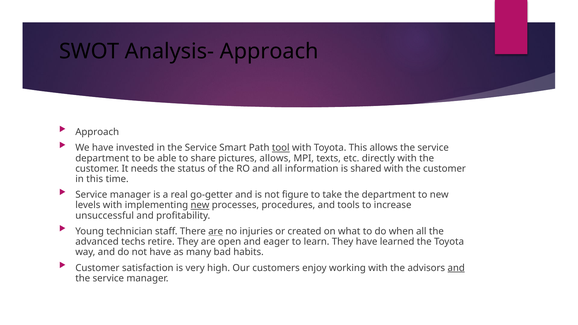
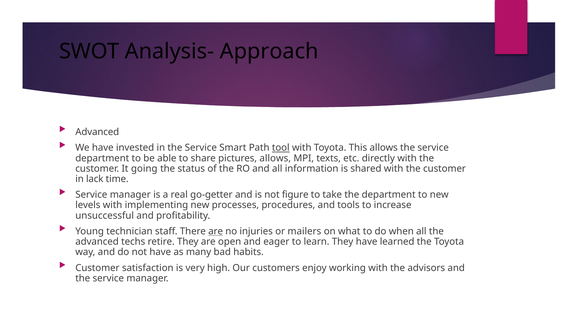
Approach: Approach -> Advanced (97, 132)
needs: needs -> going (144, 169)
in this: this -> lack (95, 179)
new underline: present -> none (200, 205)
created: created -> mailers (304, 231)
and underline: present -> none (456, 268)
